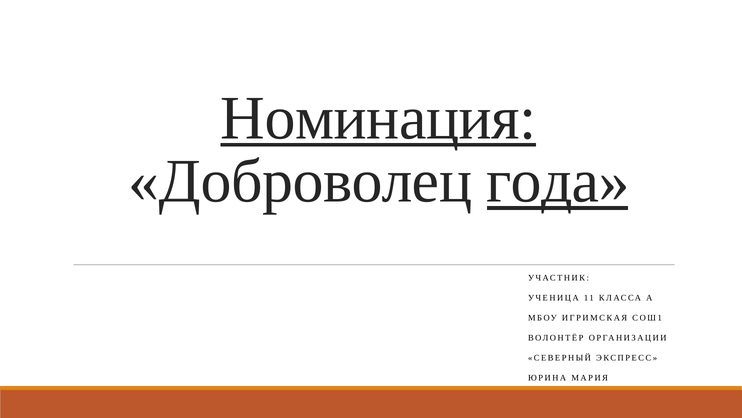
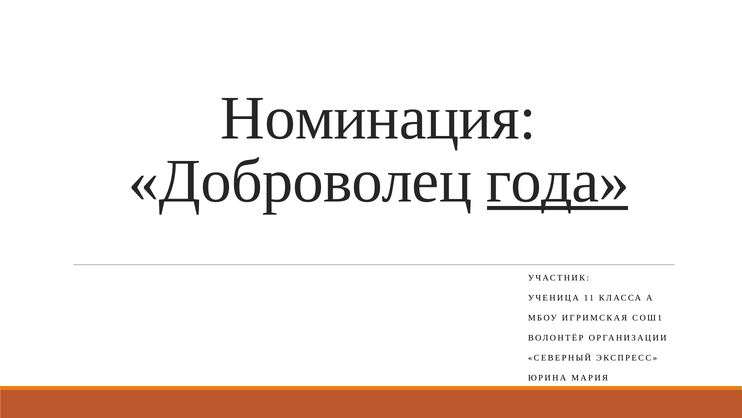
Номинация underline: present -> none (378, 118)
